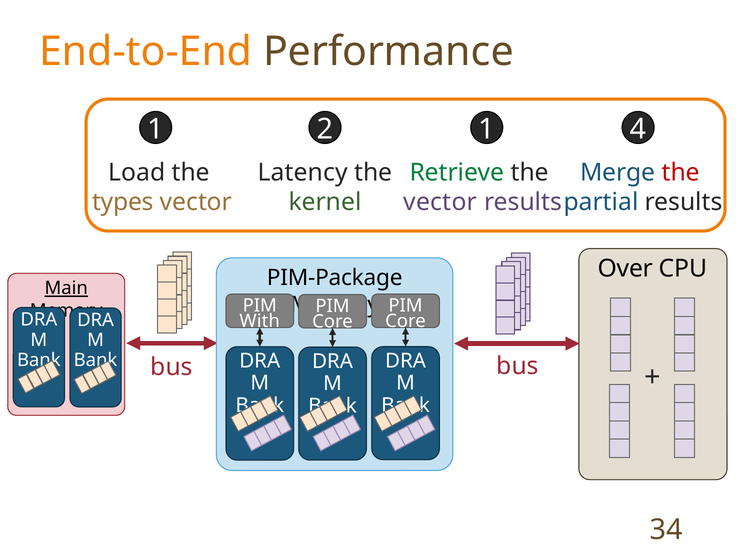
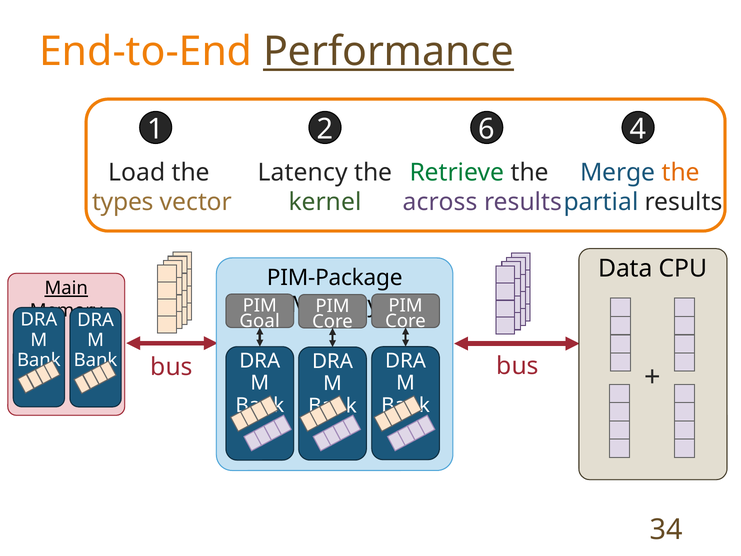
Performance underline: none -> present (388, 52)
2 1: 1 -> 6 (487, 129)
the colour: red -> orange (681, 172)
vector: vector -> across (440, 202)
Over: Over -> Data (626, 268)
With: With -> Goal (260, 321)
